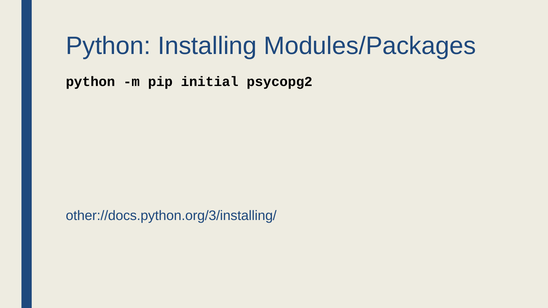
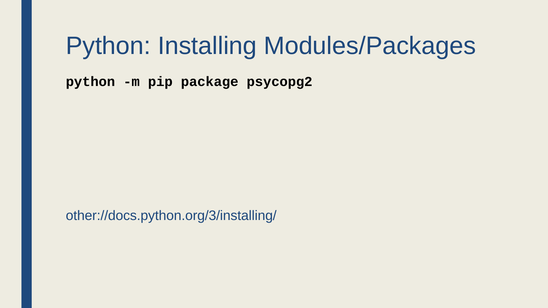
initial: initial -> package (210, 82)
